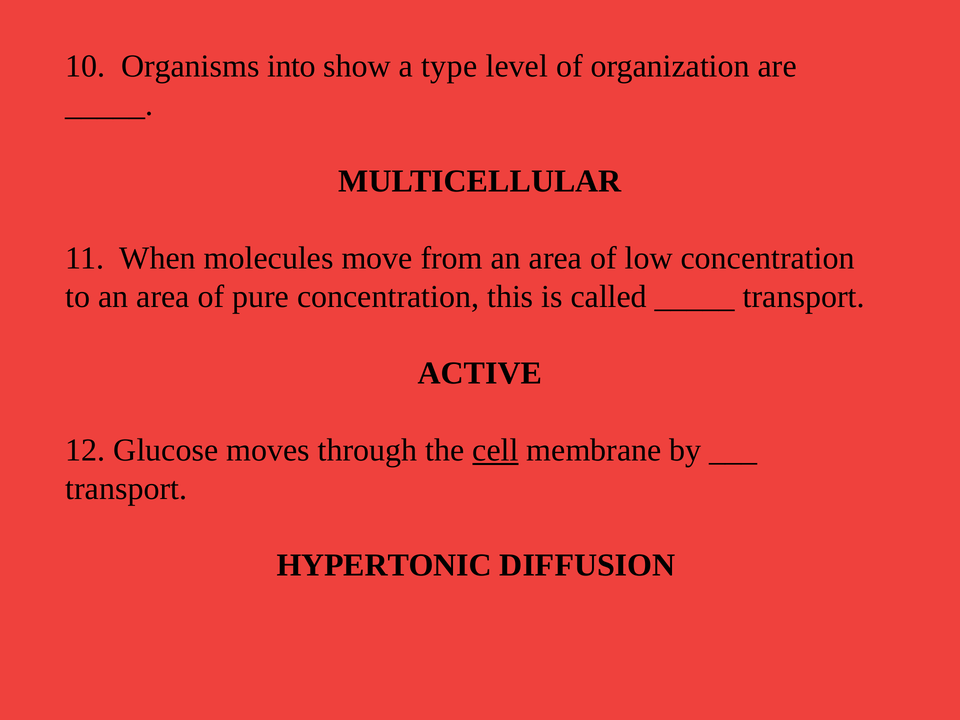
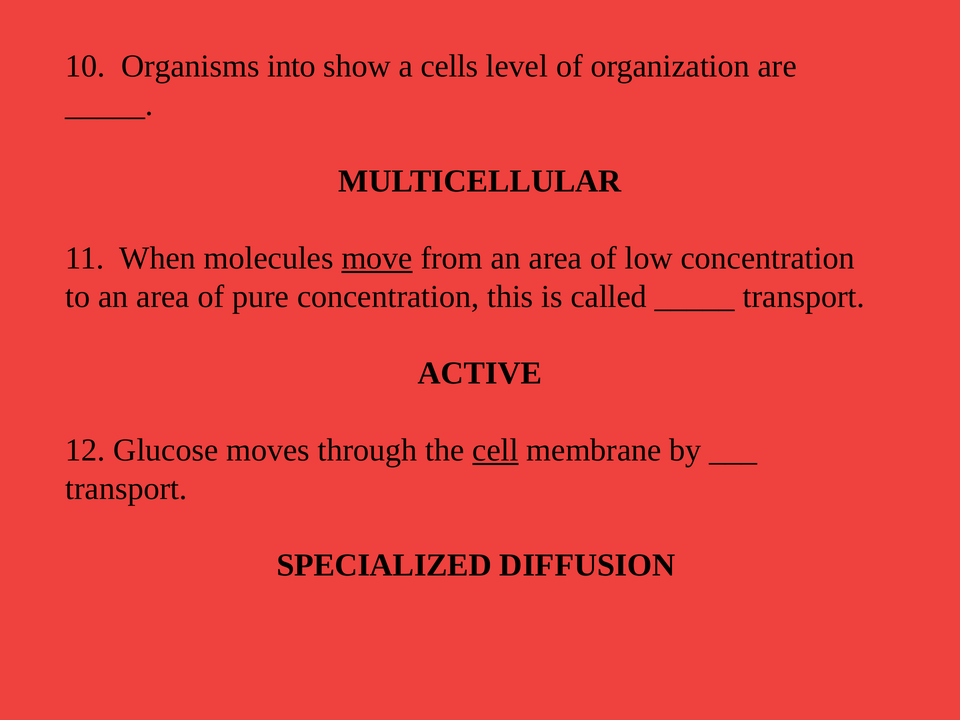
type: type -> cells (450, 66)
move underline: none -> present (377, 258)
HYPERTONIC: HYPERTONIC -> SPECIALIZED (384, 565)
